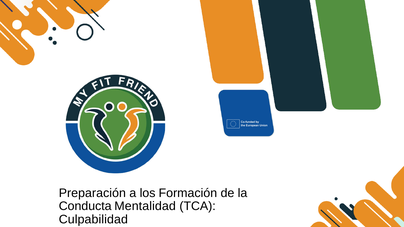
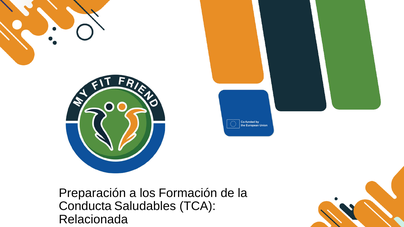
Mentalidad: Mentalidad -> Saludables (145, 206)
Culpabilidad: Culpabilidad -> Relacionada (93, 220)
